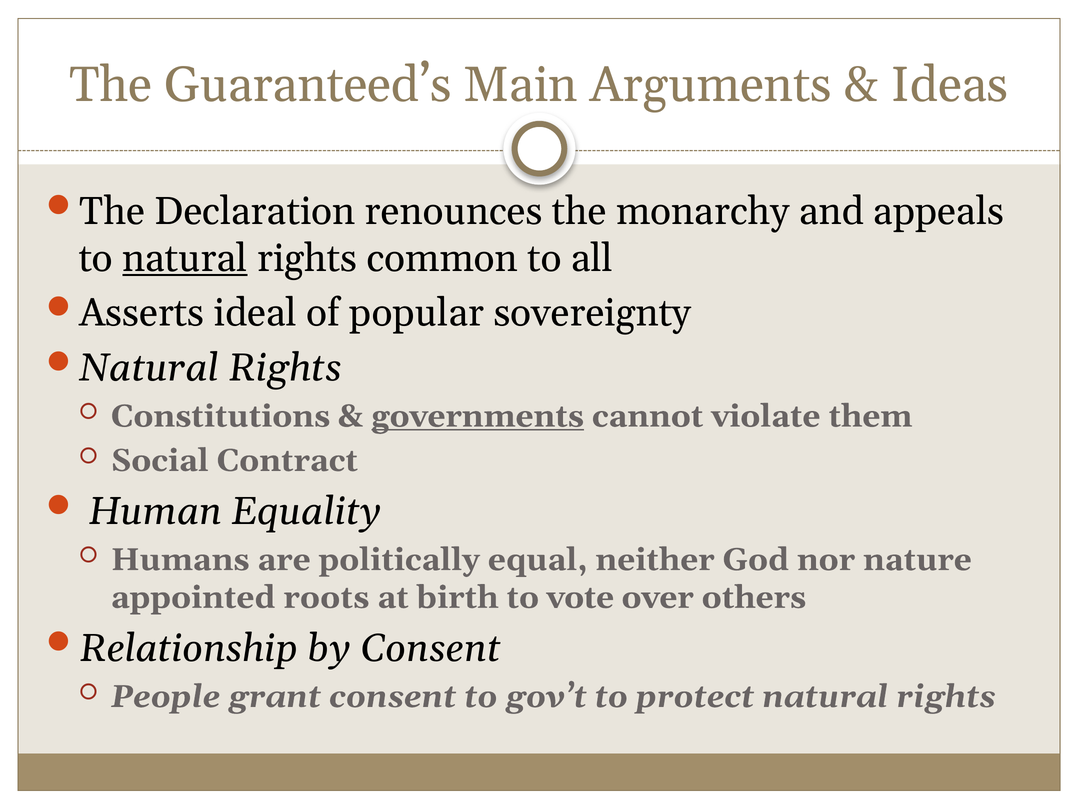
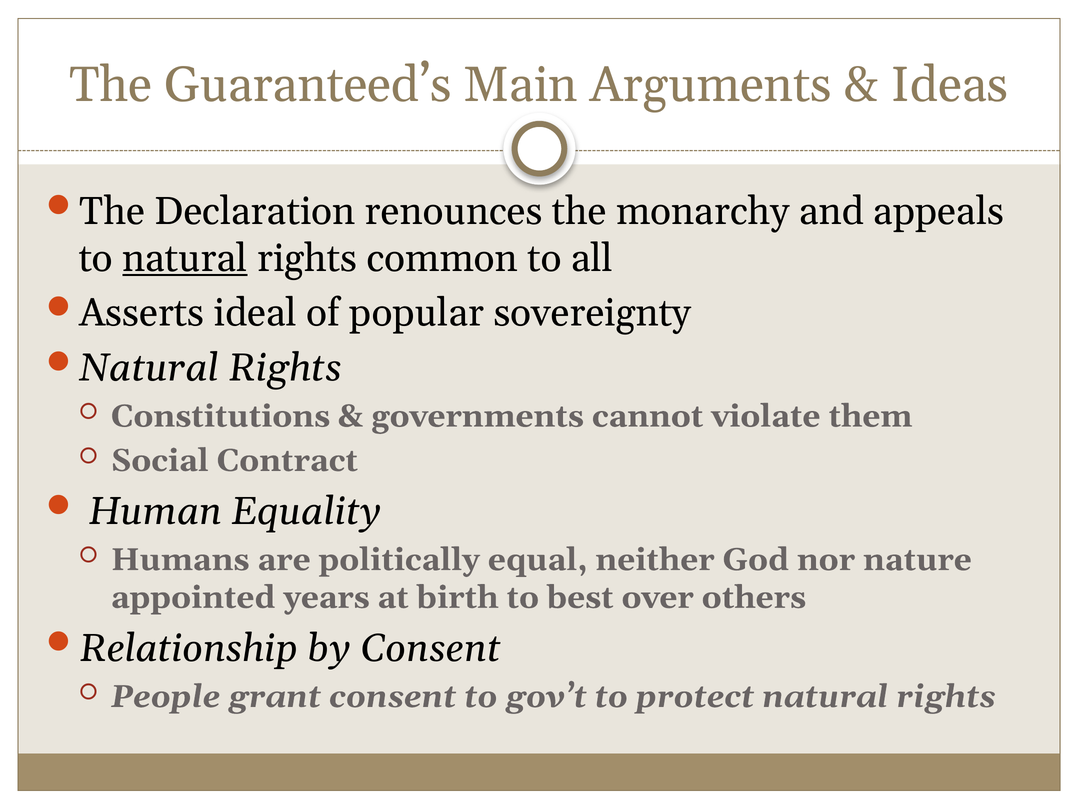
governments underline: present -> none (478, 416)
roots: roots -> years (327, 598)
vote: vote -> best (580, 598)
